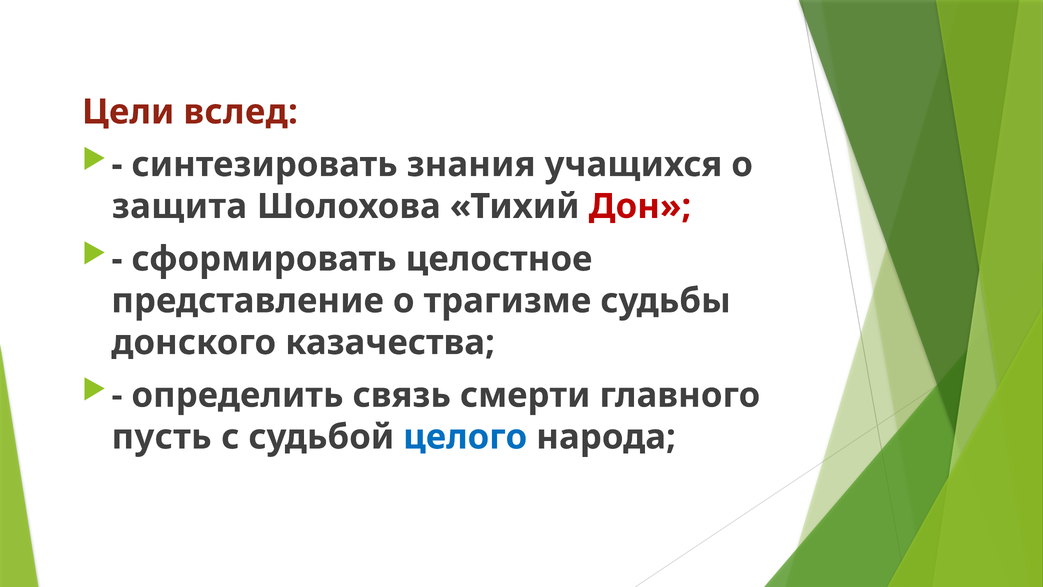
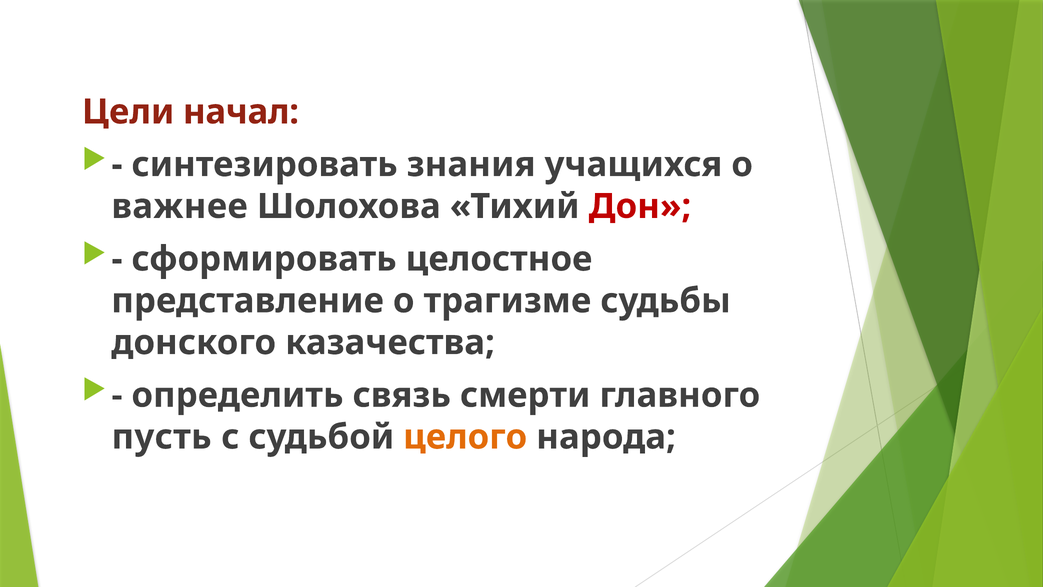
вслед: вслед -> начал (241, 112)
защита: защита -> важнее (180, 206)
целого colour: blue -> orange (465, 437)
